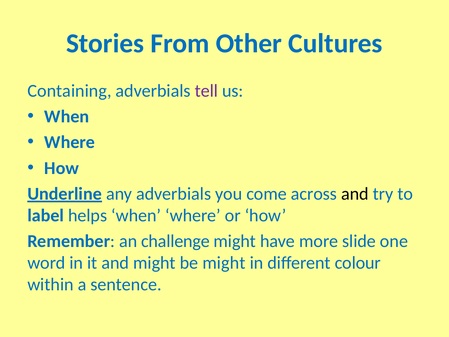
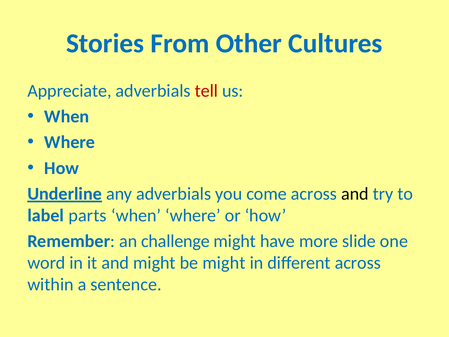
Containing: Containing -> Appreciate (70, 91)
tell colour: purple -> red (206, 91)
helps: helps -> parts (88, 215)
different colour: colour -> across (358, 263)
